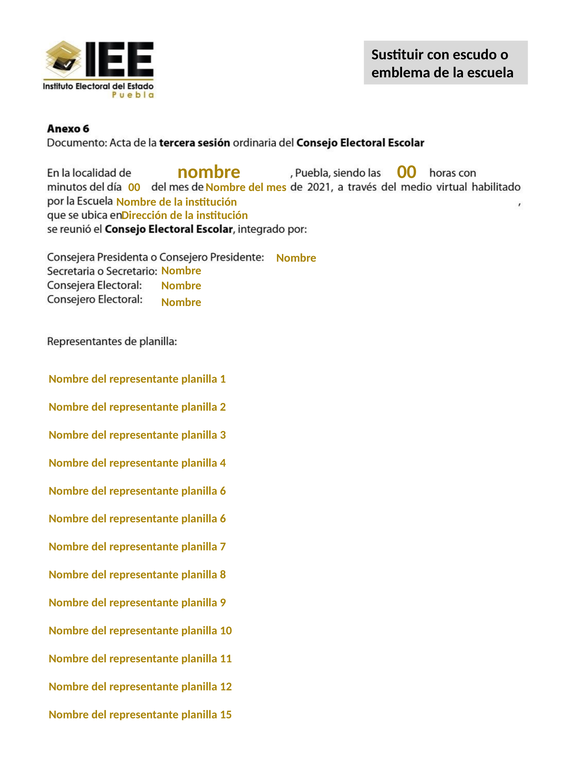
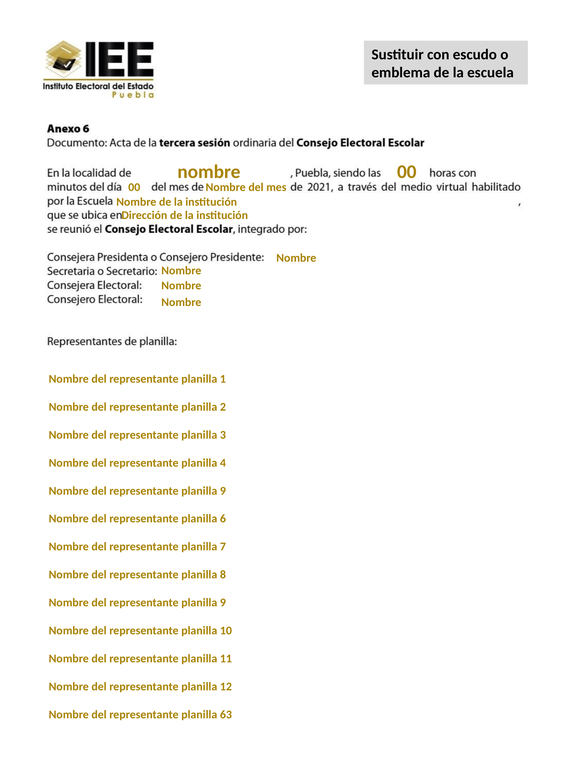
6: 6 -> 9 (223, 491)
15: 15 -> 63 (226, 715)
